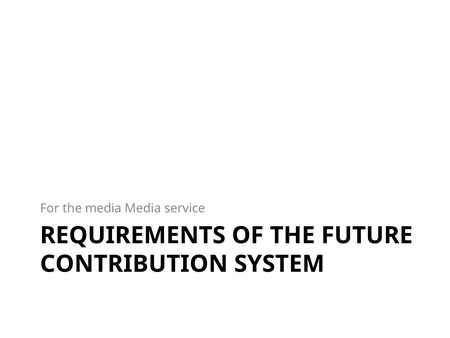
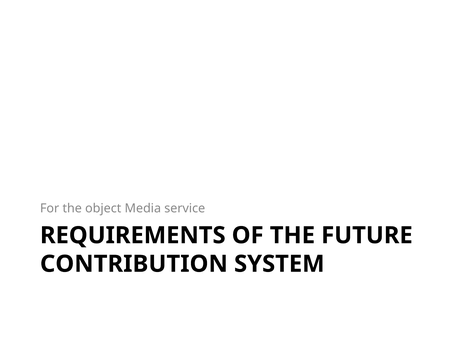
the media: media -> object (103, 208)
